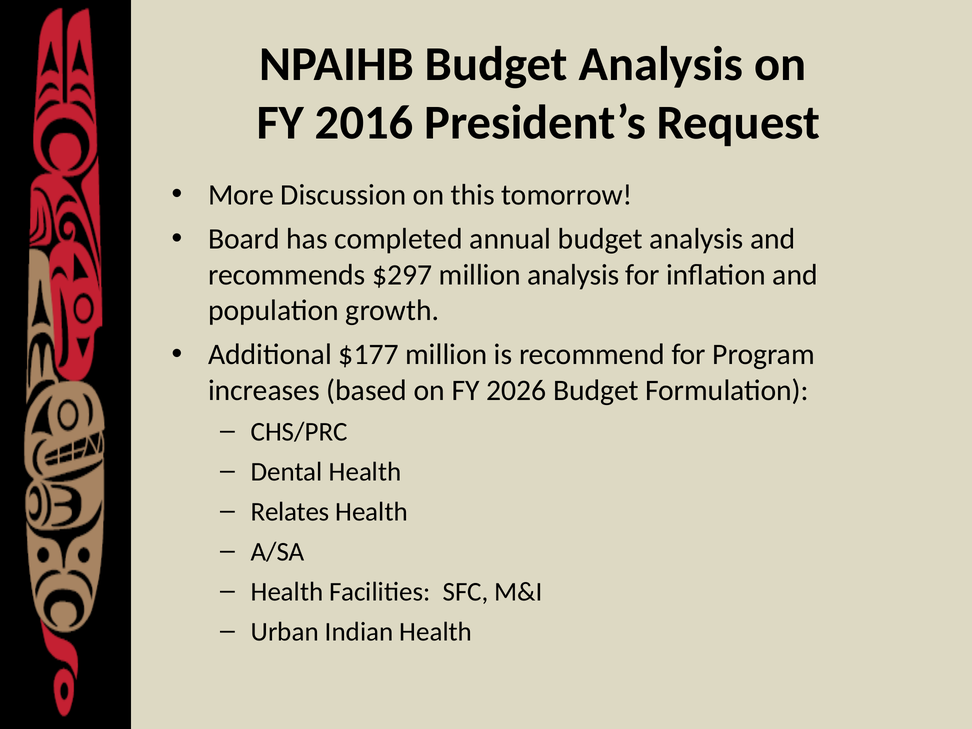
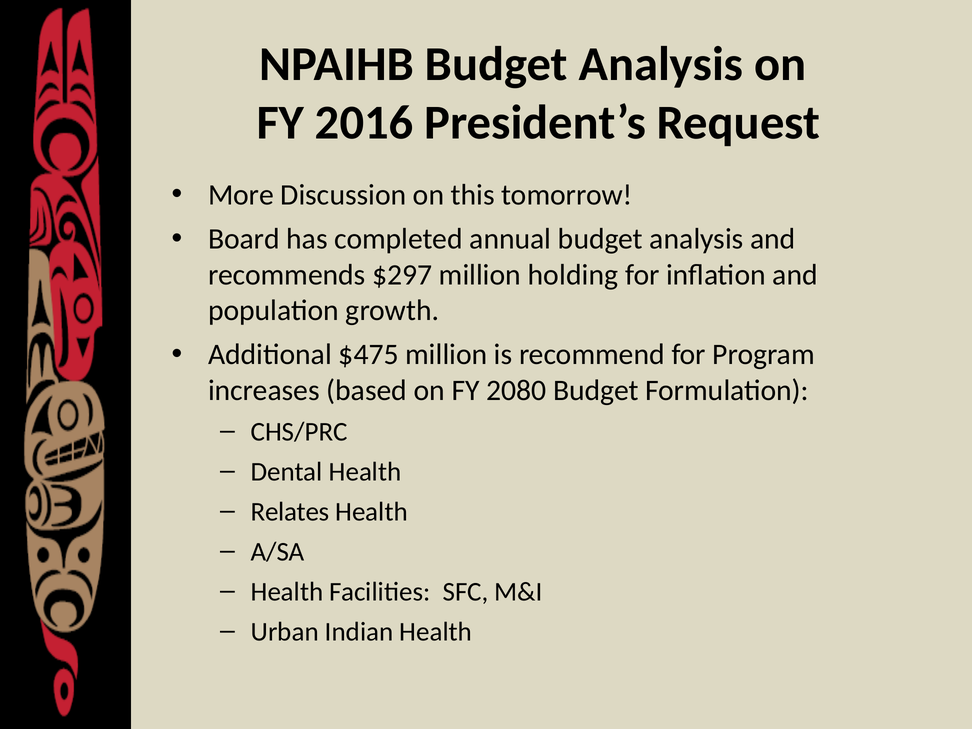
million analysis: analysis -> holding (573, 275)
$177: $177 -> $475 (369, 355)
2026: 2026 -> 2080 (516, 390)
